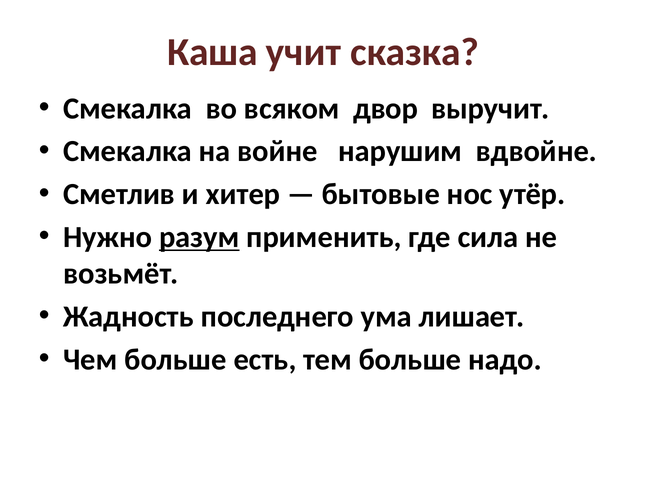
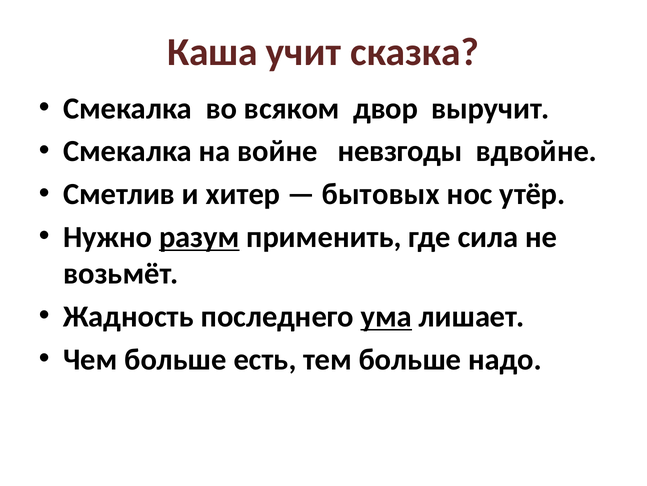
нарушим: нарушим -> невзгоды (400, 151)
бытовые: бытовые -> бытовых (381, 194)
ума underline: none -> present (386, 316)
